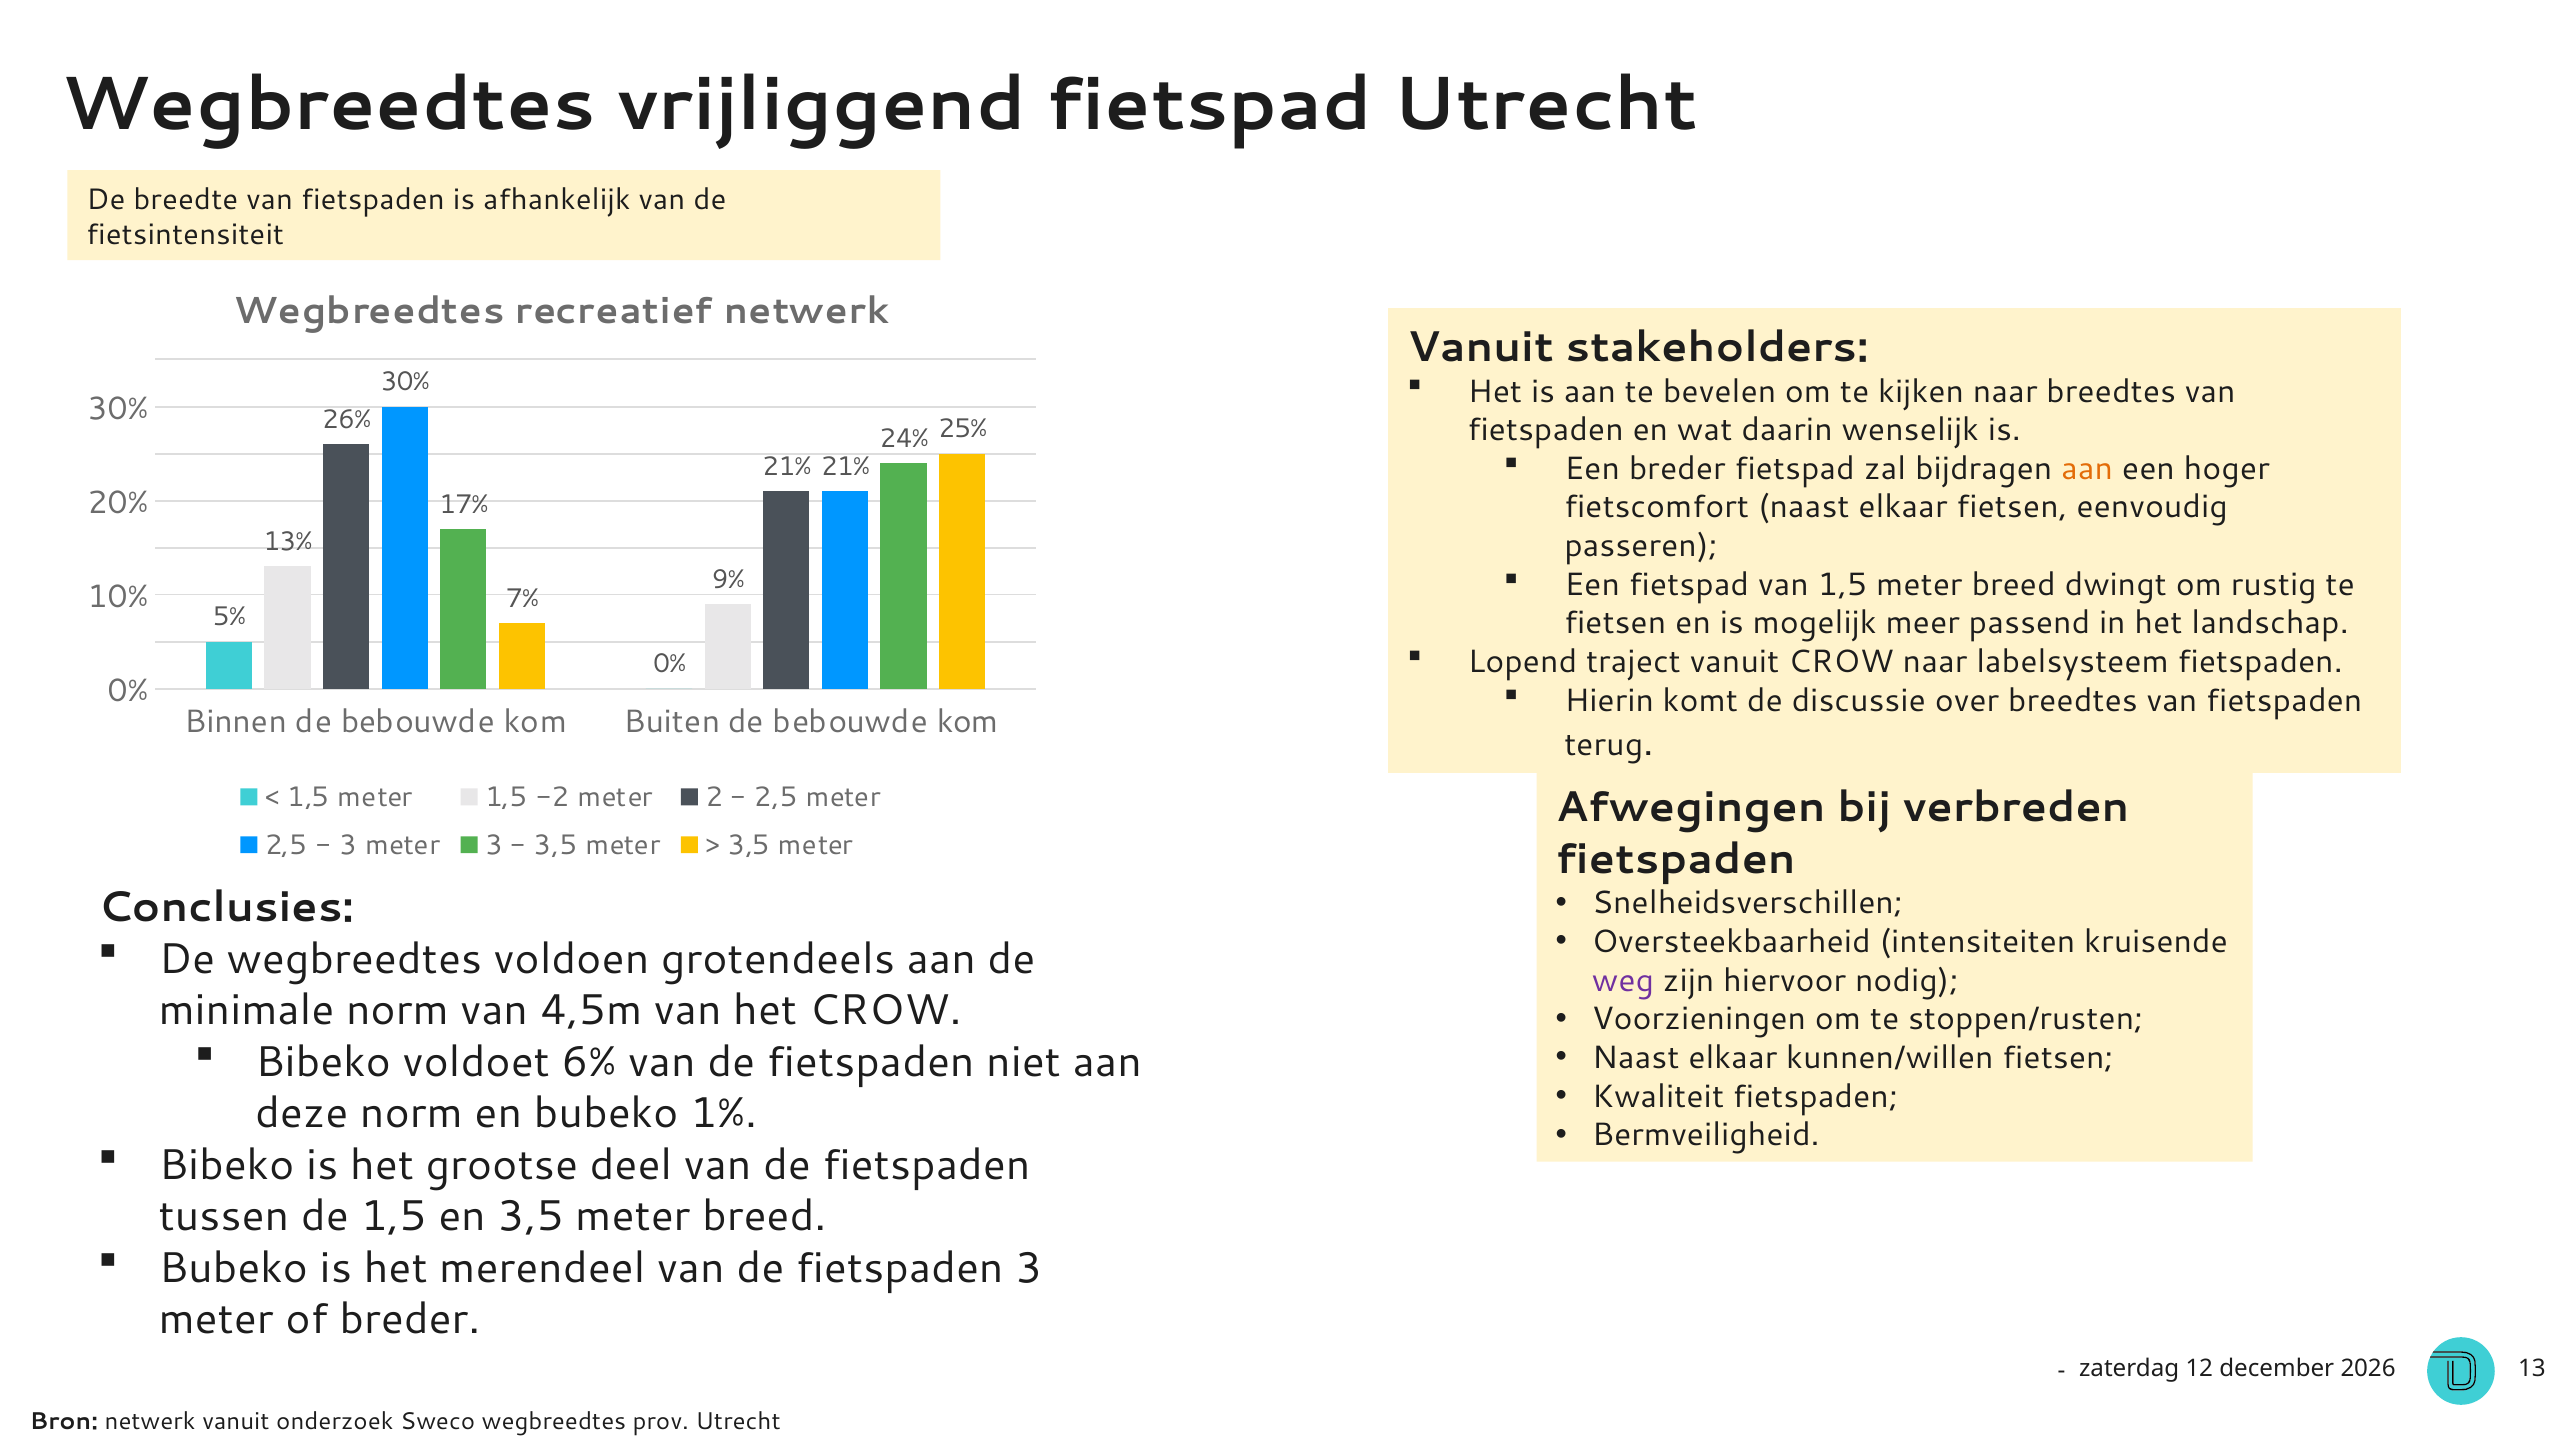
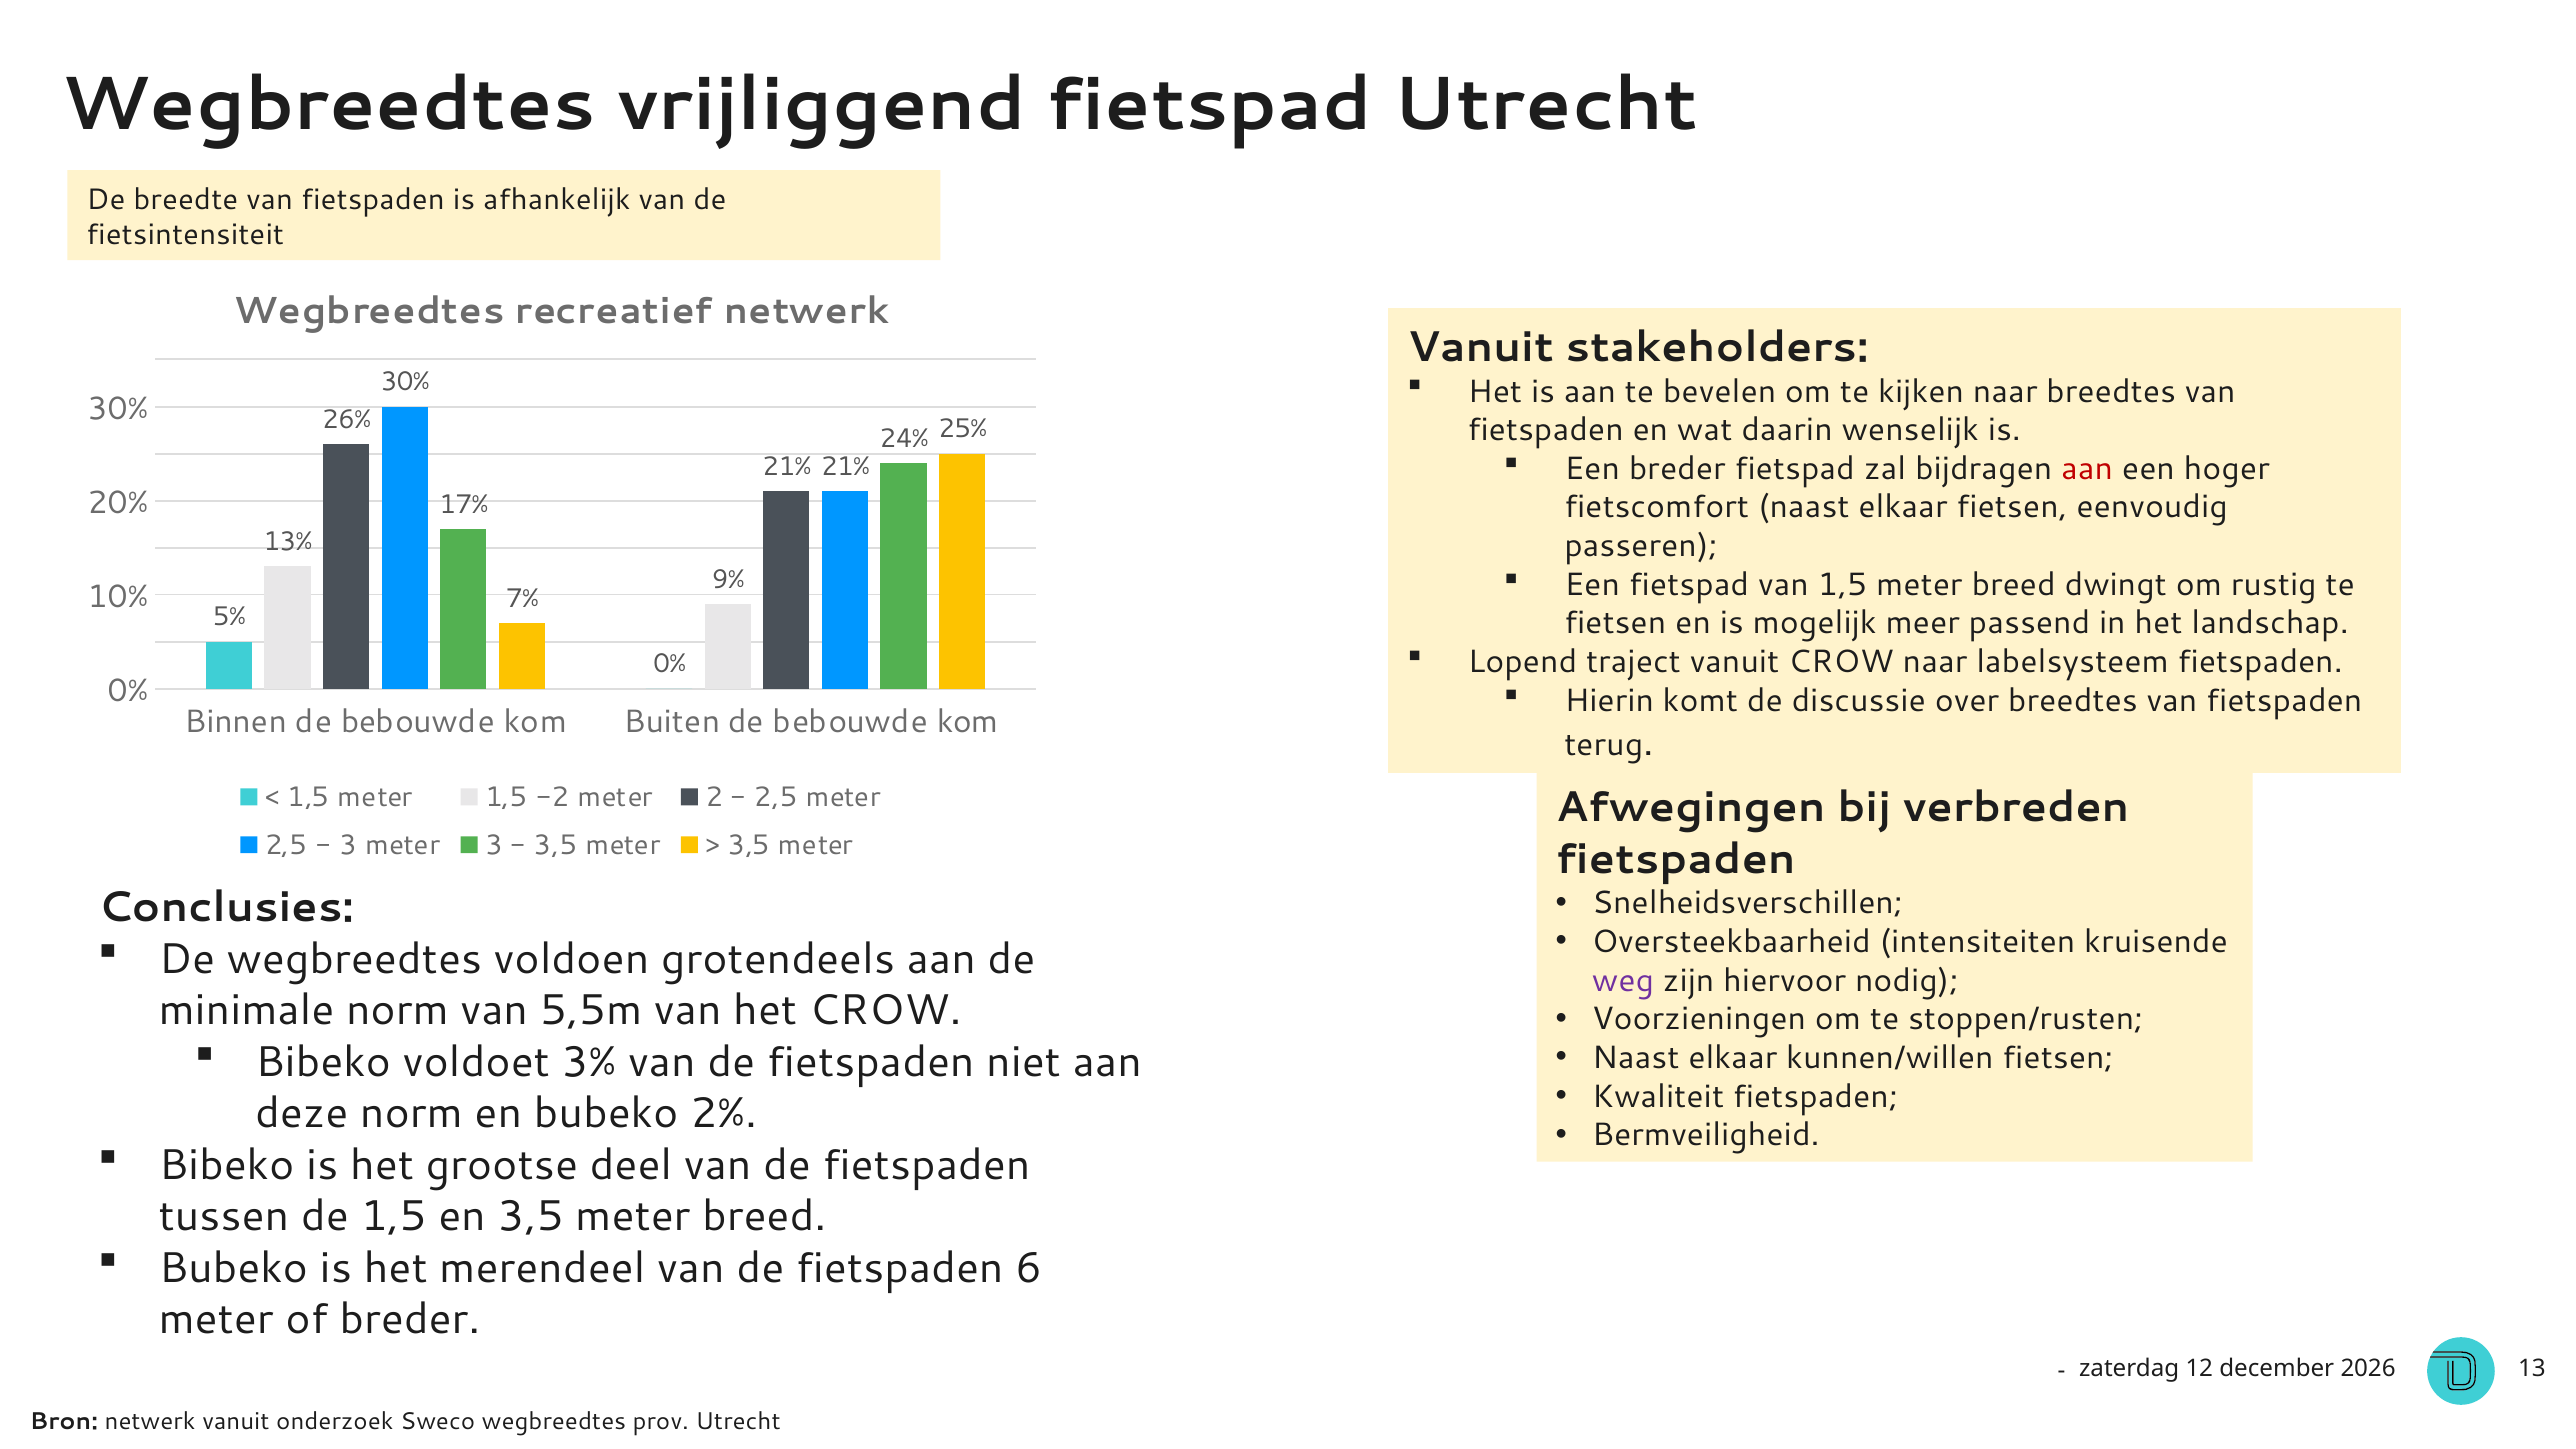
aan colour: orange -> red (2087, 469)
4,5m: 4,5m -> 5,5m (591, 1011)
6%: 6% -> 3% (589, 1062)
1%: 1% -> 2% (724, 1114)
fietspaden 3: 3 -> 6 (1029, 1268)
